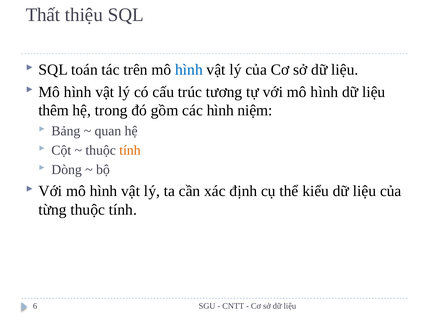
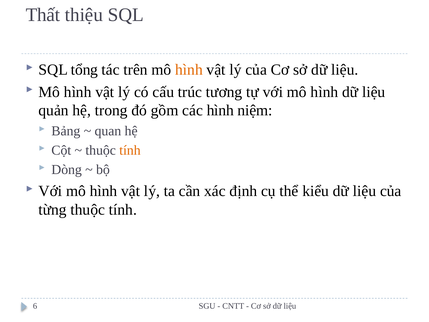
toán: toán -> tổng (85, 70)
hình colour: blue -> orange (189, 70)
thêm: thêm -> quản (54, 110)
